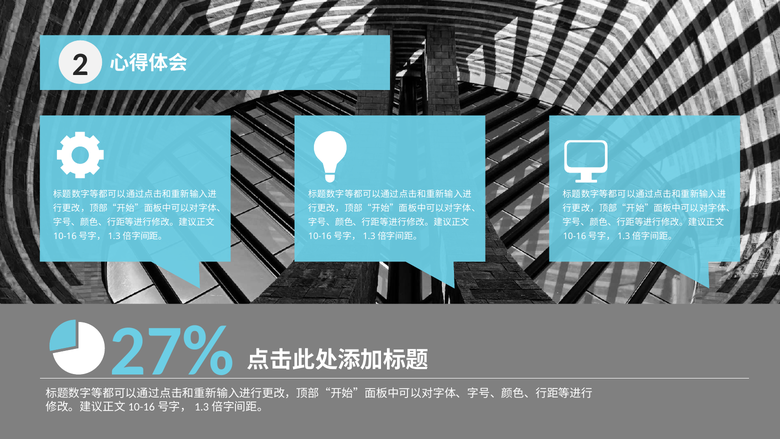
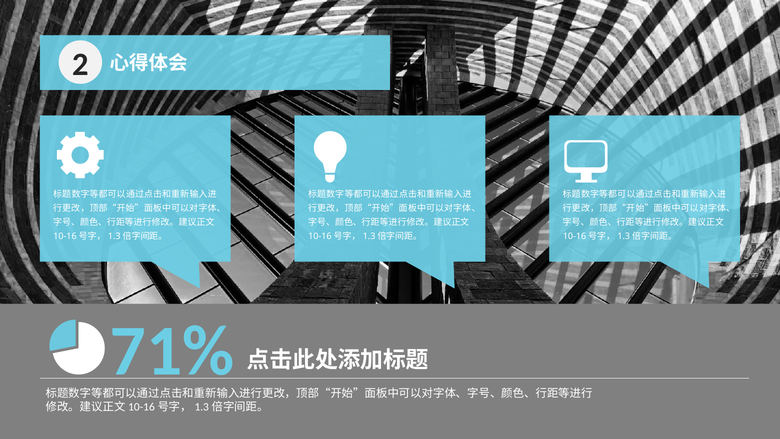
27%: 27% -> 71% (172, 351)
